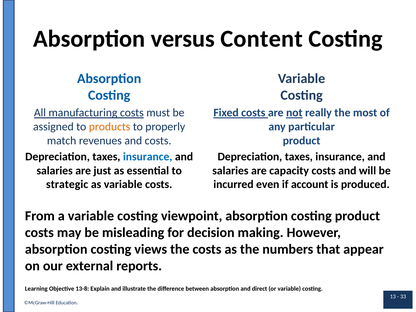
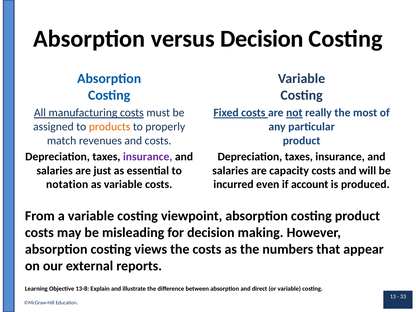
versus Content: Content -> Decision (262, 39)
insurance colour: blue -> purple (148, 157)
strategic: strategic -> notation (67, 184)
